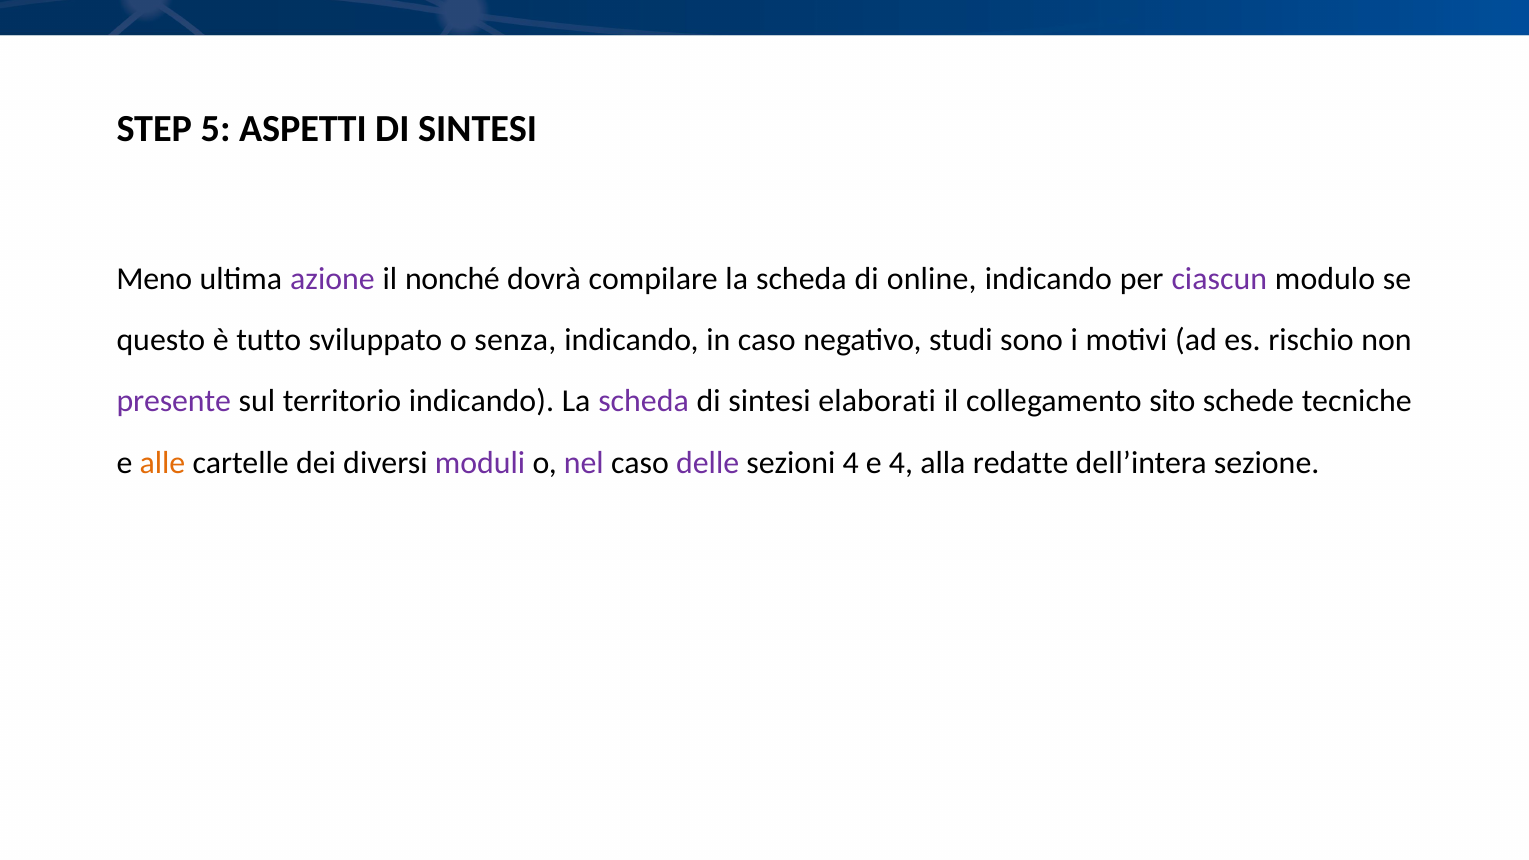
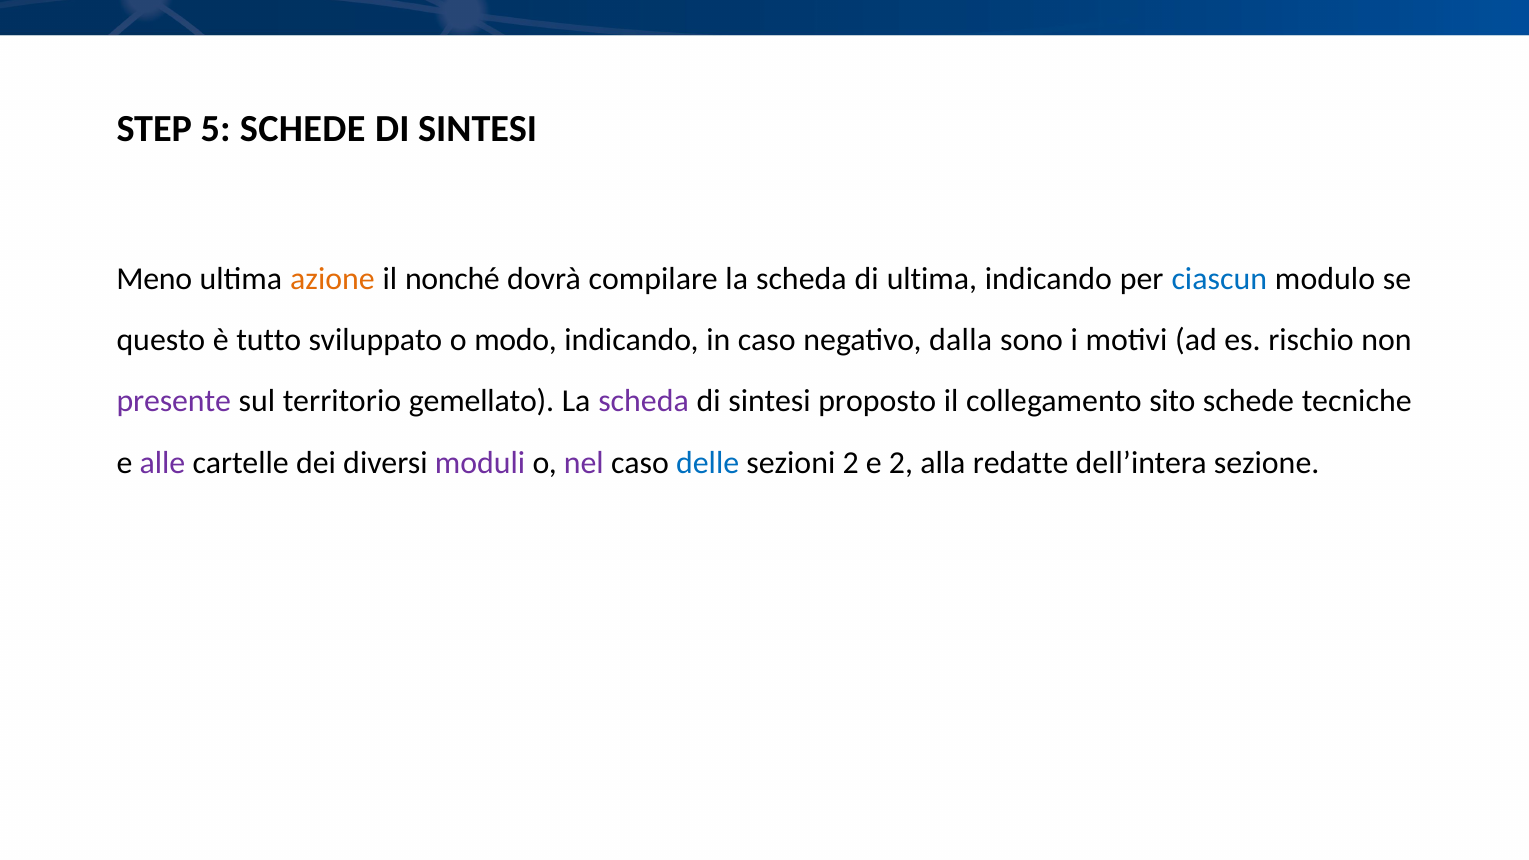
5 ASPETTI: ASPETTI -> SCHEDE (303, 129)
azione colour: purple -> orange (332, 279)
di online: online -> ultima (932, 279)
ciascun colour: purple -> blue (1219, 279)
senza: senza -> modo (516, 340)
studi: studi -> dalla (961, 340)
territorio indicando: indicando -> gemellato (482, 401)
elaborati: elaborati -> proposto (877, 401)
alle colour: orange -> purple (162, 463)
delle colour: purple -> blue (708, 463)
sezioni 4: 4 -> 2 (851, 463)
e 4: 4 -> 2 (901, 463)
